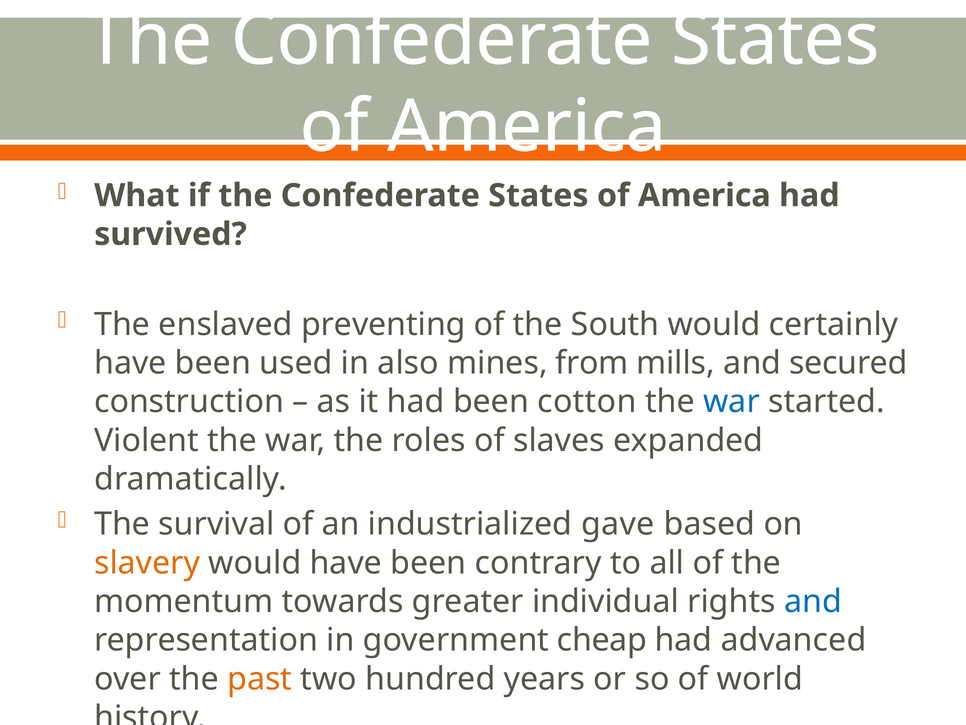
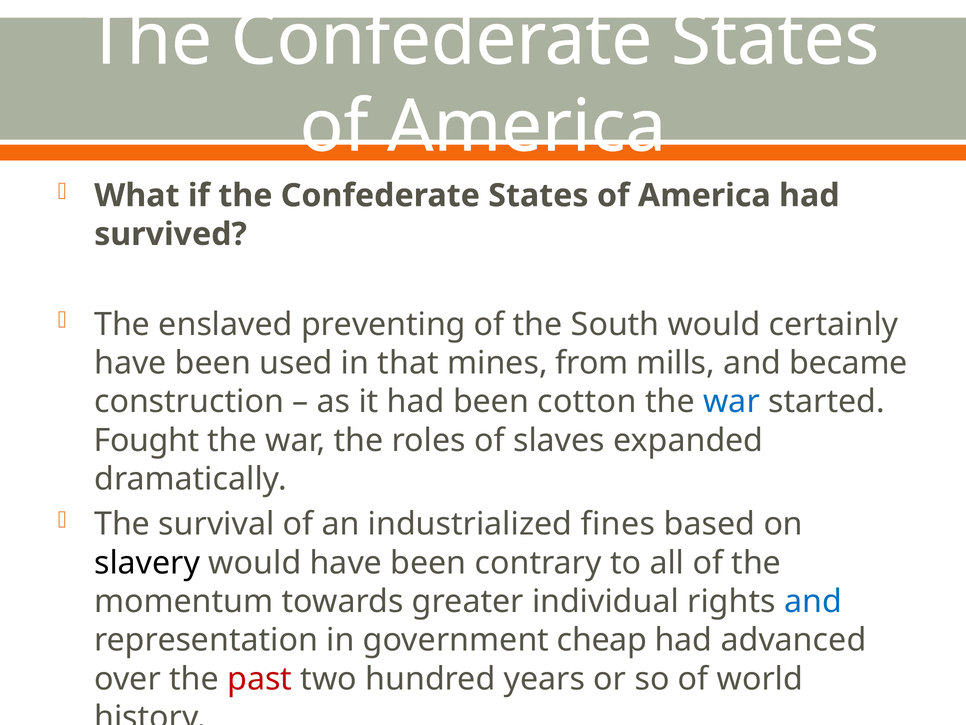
also: also -> that (408, 363)
secured: secured -> became (848, 363)
Violent: Violent -> Fought (147, 440)
gave: gave -> fines (618, 524)
slavery colour: orange -> black (147, 563)
past colour: orange -> red (260, 678)
